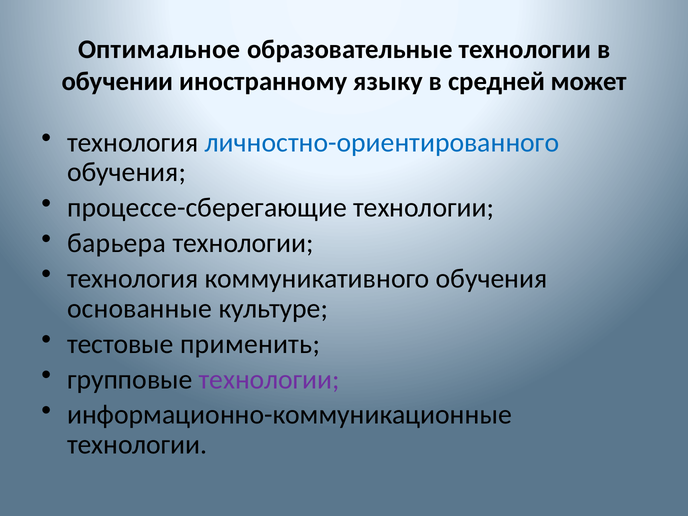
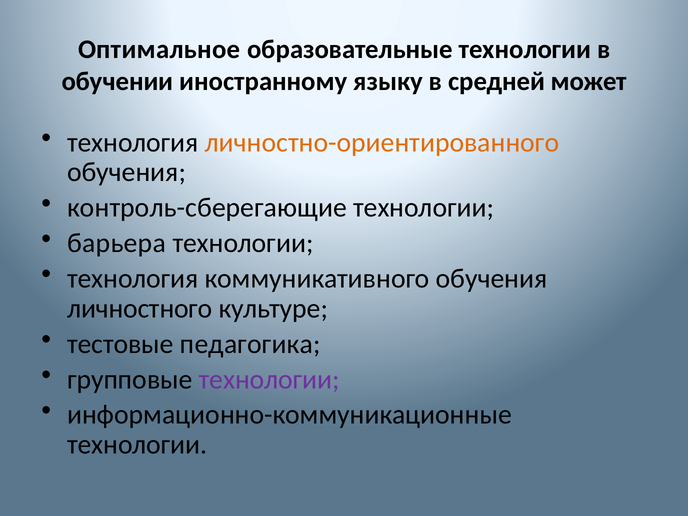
личностно-ориентированного colour: blue -> orange (382, 142)
процессе-сберегающие: процессе-сберегающие -> контроль-сберегающие (207, 208)
основанные: основанные -> личностного (140, 309)
применить: применить -> педагогика (250, 344)
